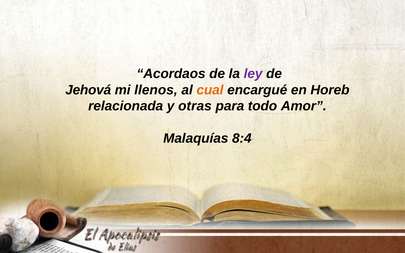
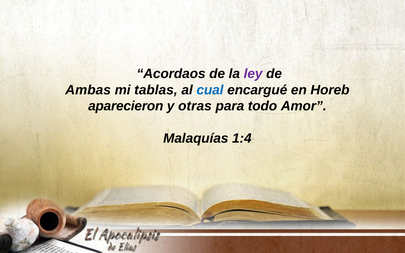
Jehová: Jehová -> Ambas (88, 90)
llenos: llenos -> tablas (156, 90)
cual colour: orange -> blue (210, 90)
relacionada: relacionada -> aparecieron (126, 106)
8:4: 8:4 -> 1:4 (242, 139)
